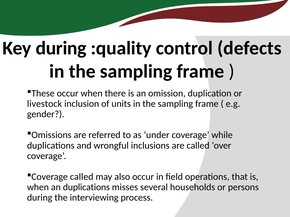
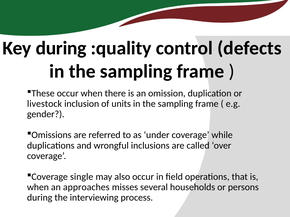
Coverage called: called -> single (82, 177)
an duplications: duplications -> approaches (86, 188)
